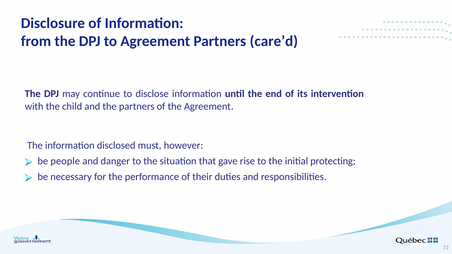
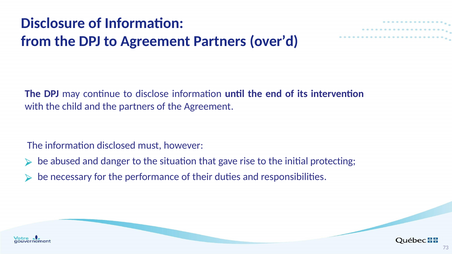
care’d: care’d -> over’d (274, 41)
people: people -> abused (65, 161)
